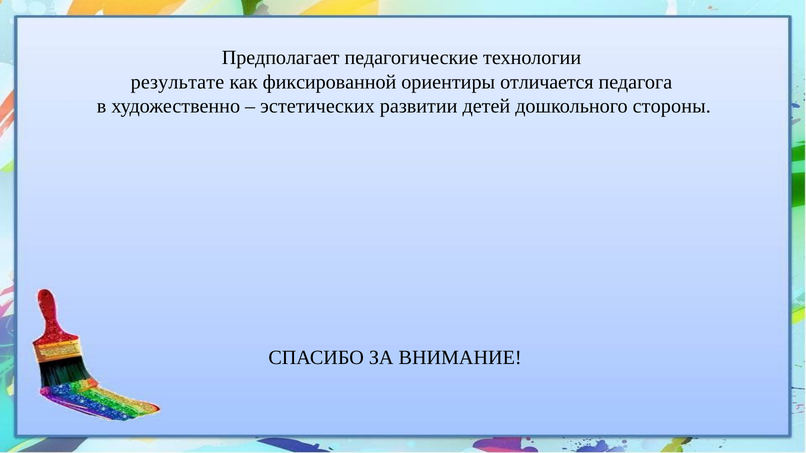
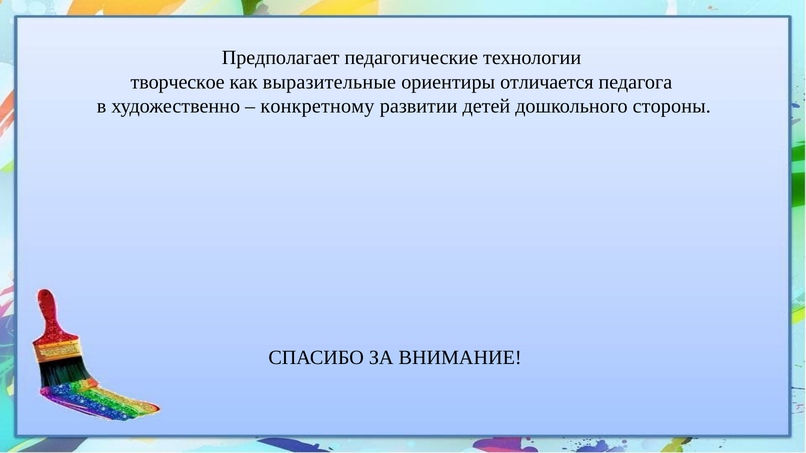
результате: результате -> творческое (178, 82)
фиксированной: фиксированной -> выразительные (329, 82)
эстетических: эстетических -> конкретному (317, 106)
